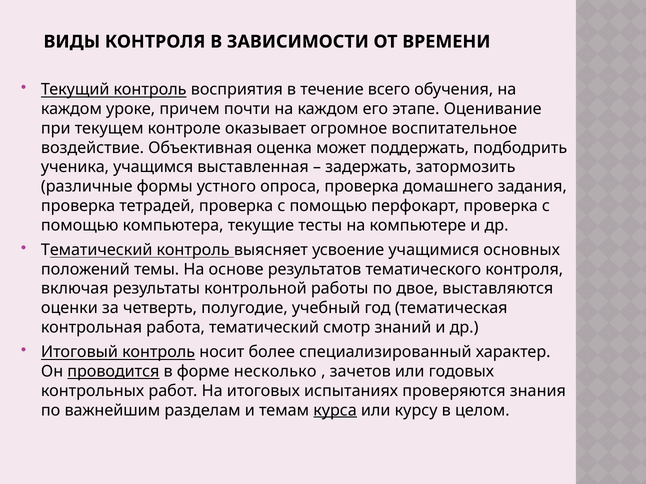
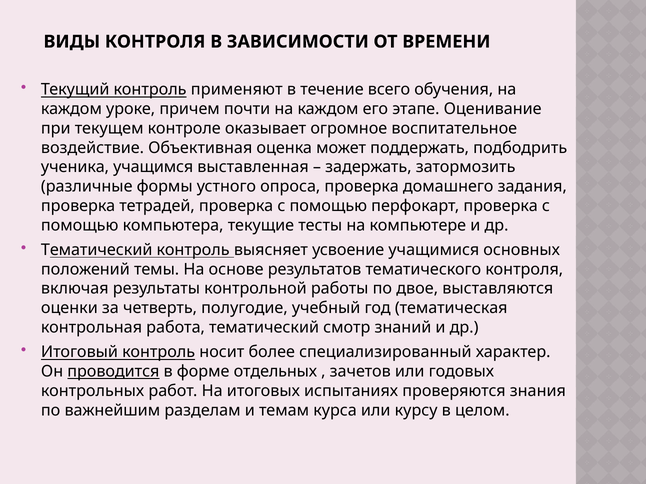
восприятия: восприятия -> применяют (237, 90)
несколько: несколько -> отдельных (275, 372)
курса underline: present -> none (335, 411)
